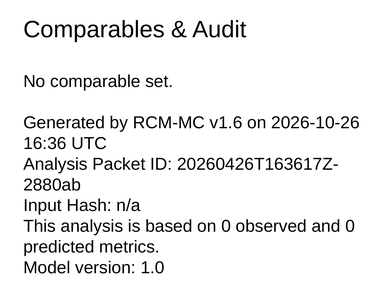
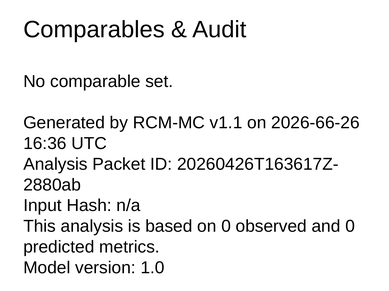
v1.6: v1.6 -> v1.1 (226, 123)
2026-10-26: 2026-10-26 -> 2026-66-26 (315, 123)
